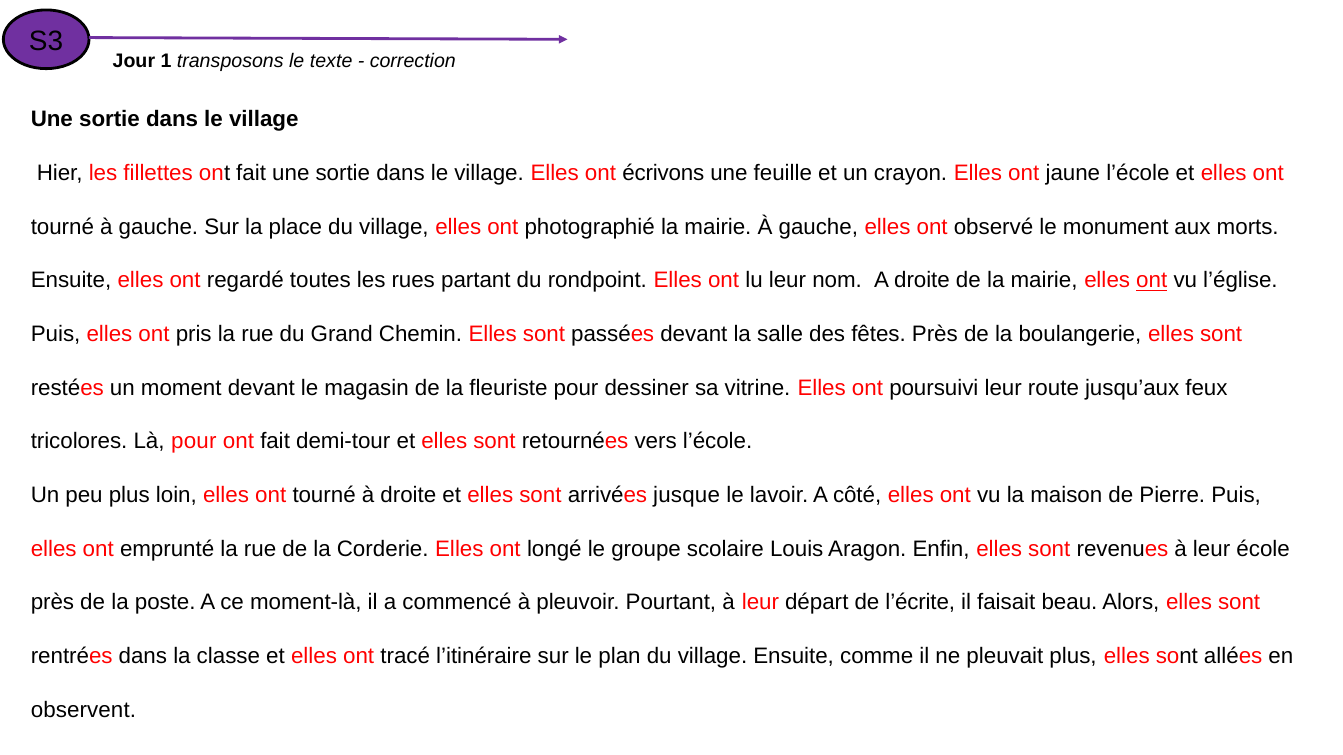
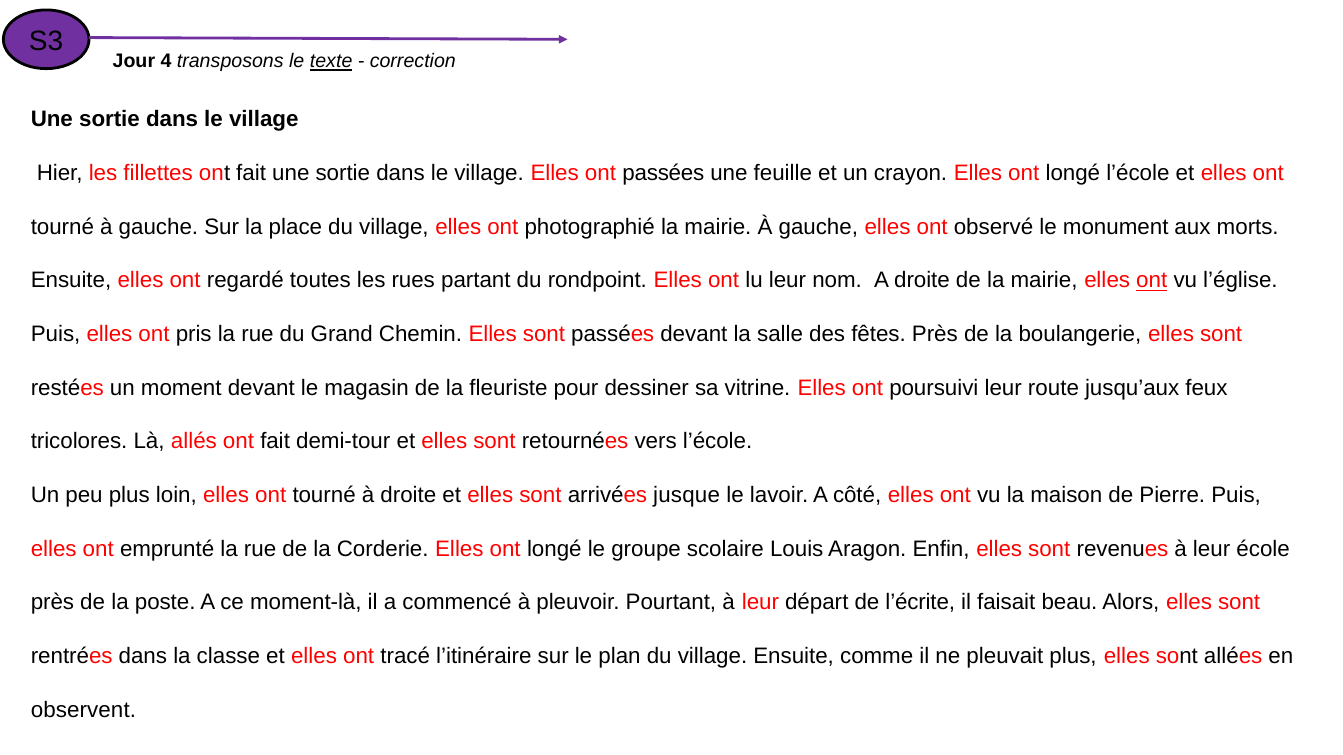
1: 1 -> 4 (166, 62)
texte underline: none -> present (331, 62)
ont écrivons: écrivons -> passées (663, 173)
crayon Elles ont jaune: jaune -> longé (1073, 173)
Là pour: pour -> allés (194, 442)
